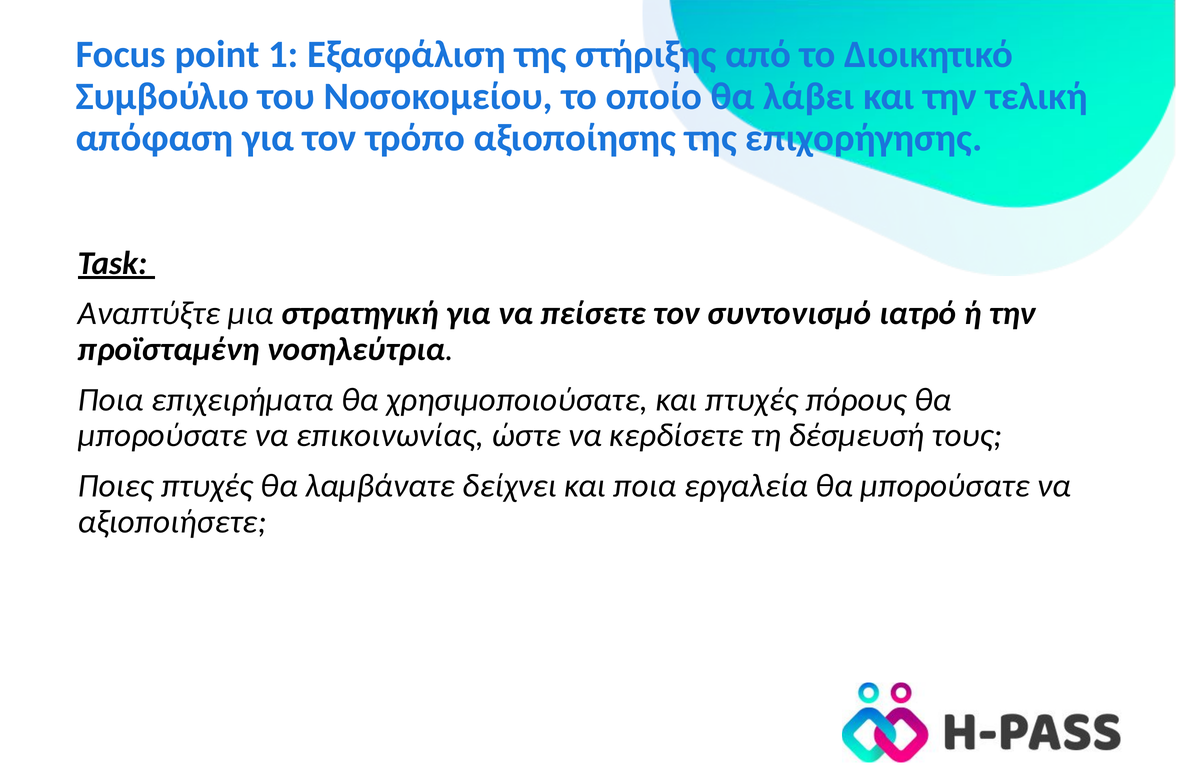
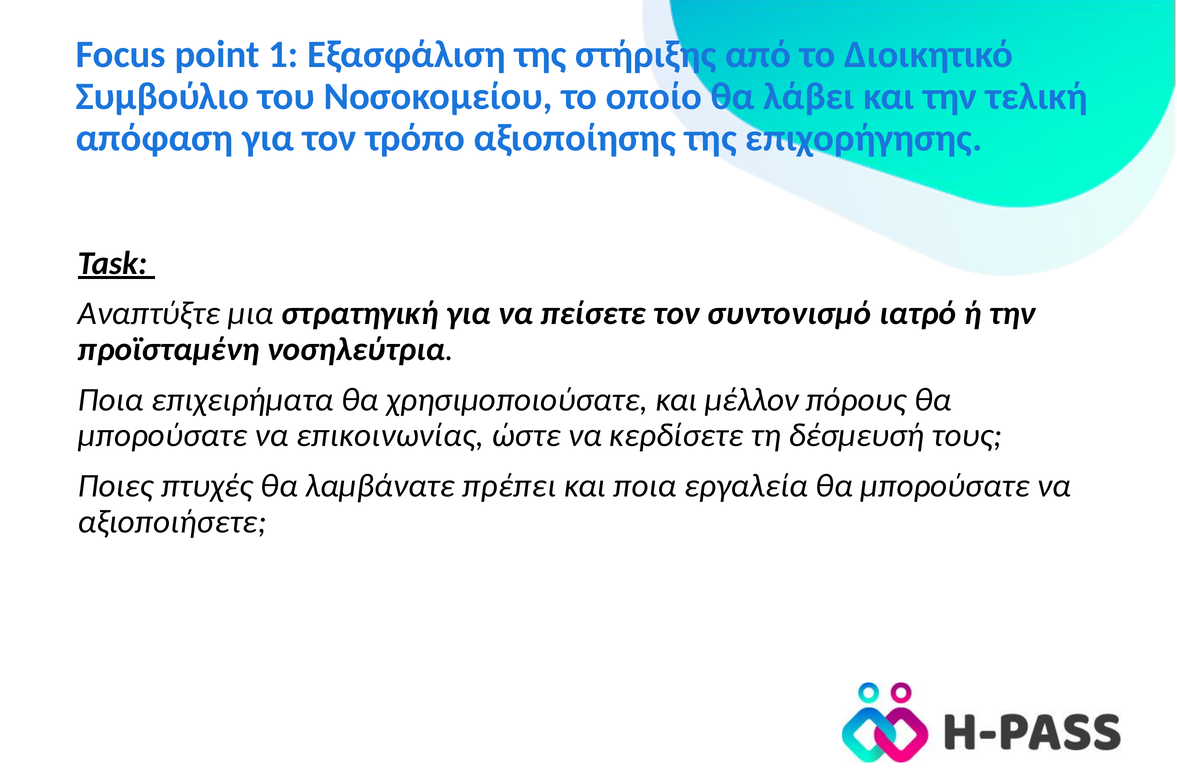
και πτυχές: πτυχές -> μέλλον (752, 400)
δείχνει: δείχνει -> πρέπει (509, 486)
